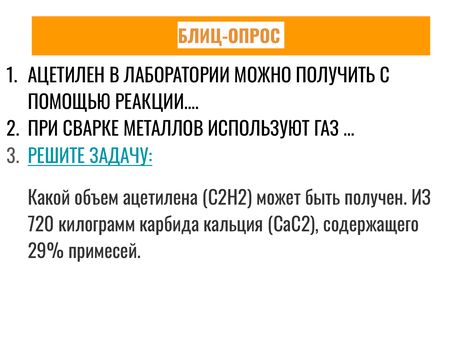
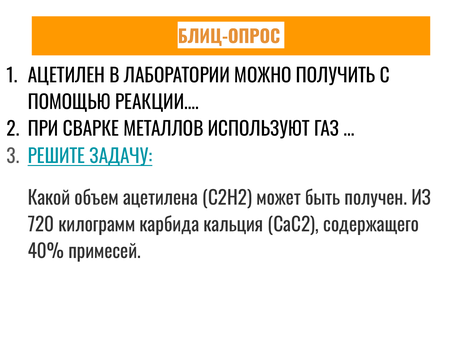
29%: 29% -> 40% (46, 251)
